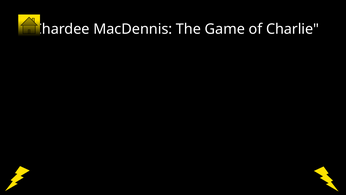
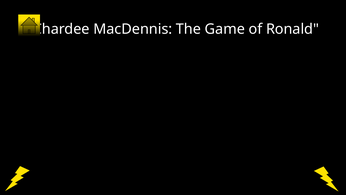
Charlie: Charlie -> Ronald (292, 29)
